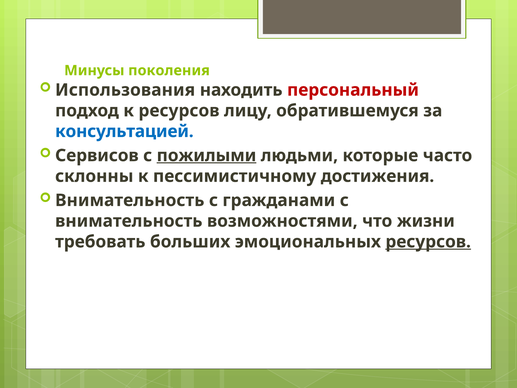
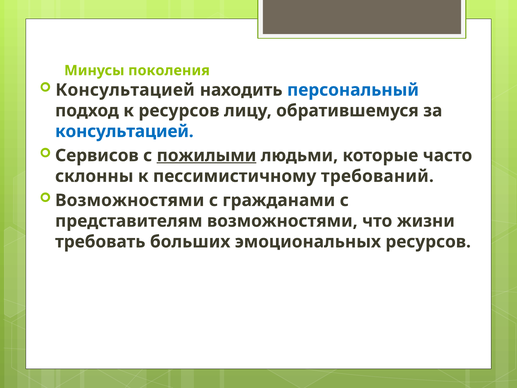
Использования: Использования -> Консультацией (125, 90)
персональный colour: red -> blue (353, 90)
достижения: достижения -> требований (377, 176)
Внимательность: Внимательность -> Возможностями (130, 200)
внимательность: внимательность -> представителям (129, 221)
ресурсов underline: present -> none (428, 242)
